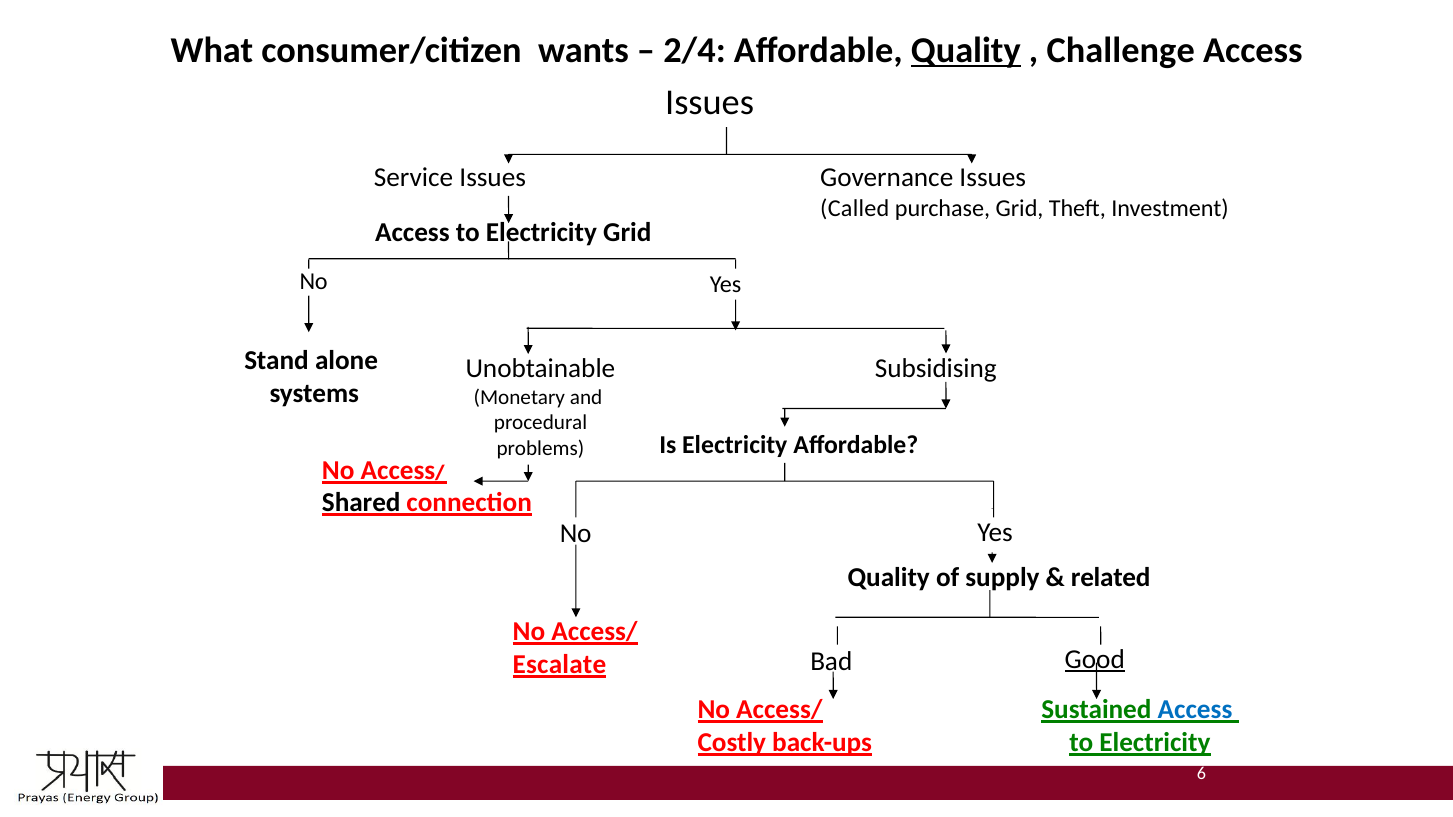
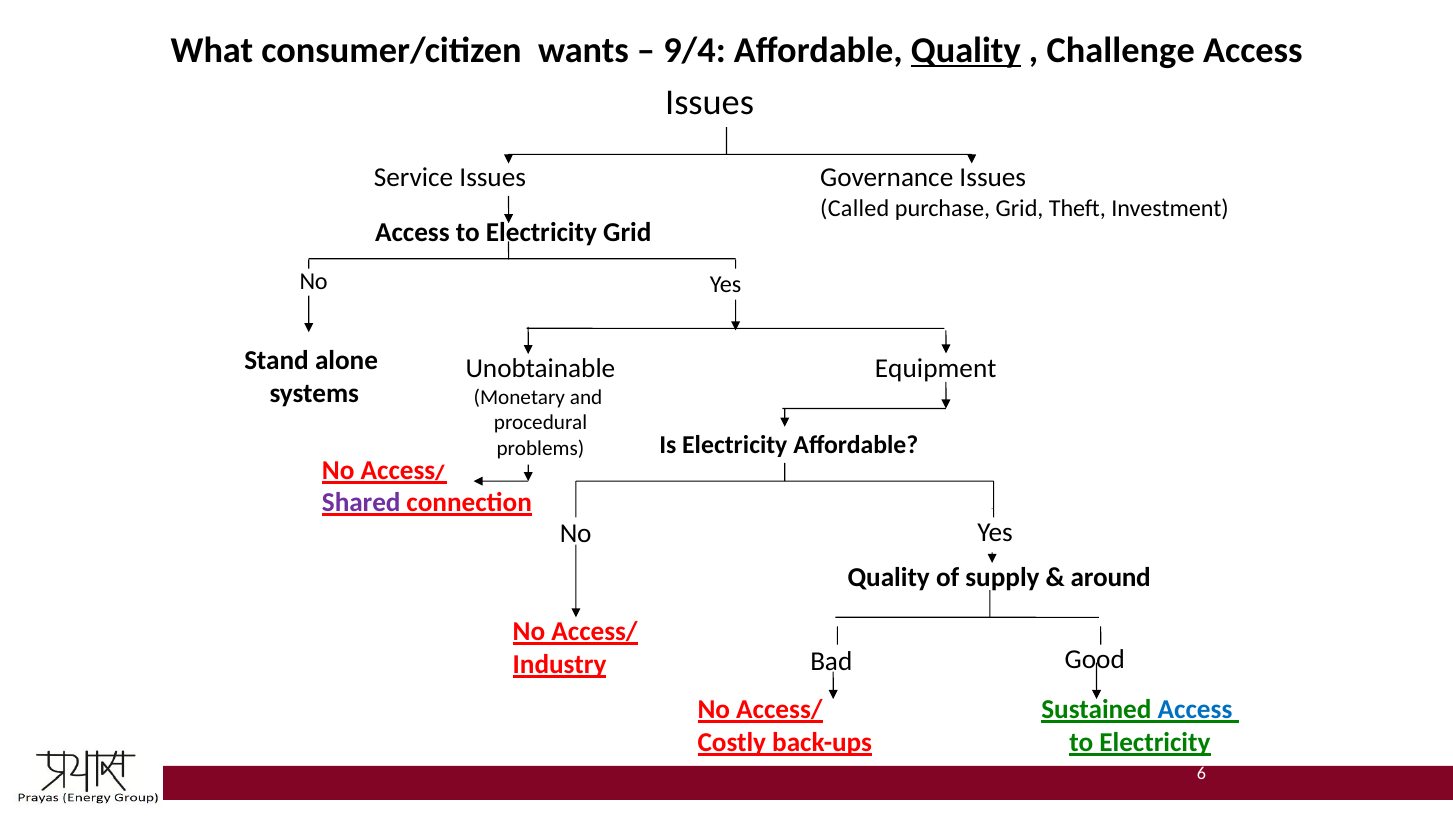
2/4: 2/4 -> 9/4 (695, 51)
Subsidising: Subsidising -> Equipment (936, 369)
Shared colour: black -> purple (361, 503)
related: related -> around (1111, 578)
Good underline: present -> none (1095, 659)
Escalate: Escalate -> Industry (560, 665)
